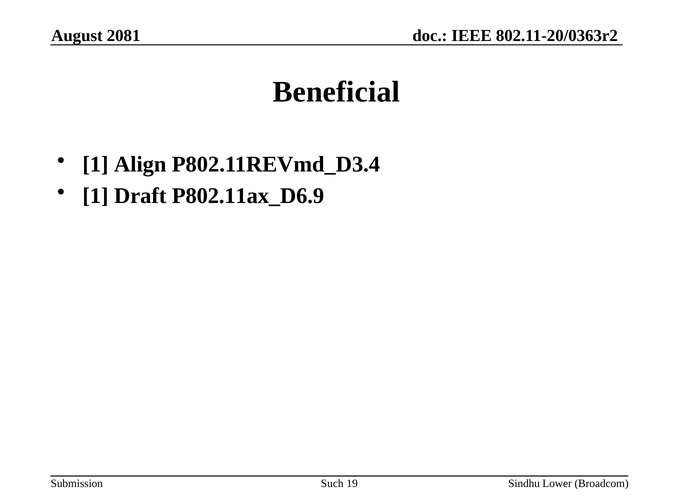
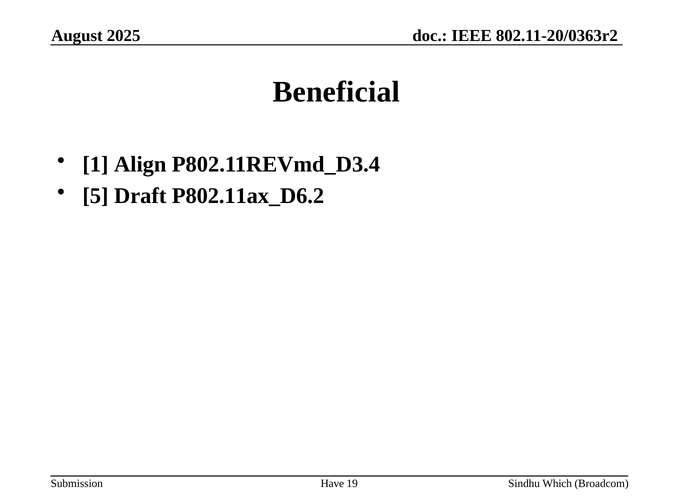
2081: 2081 -> 2025 (124, 36)
1: 1 -> 5 (95, 196)
P802.11ax_D6.9: P802.11ax_D6.9 -> P802.11ax_D6.2 (248, 196)
Such: Such -> Have (332, 484)
Lower: Lower -> Which (557, 484)
